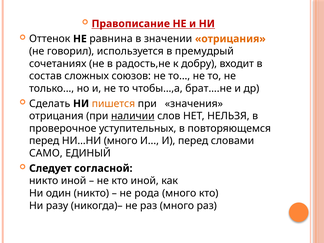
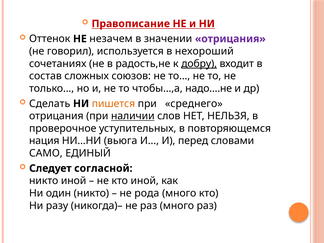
равнина: равнина -> незачем (111, 39)
отрицания colour: orange -> purple (230, 39)
премудрый: премудрый -> нехороший (204, 51)
добру underline: none -> present (199, 64)
брат….не: брат….не -> надо….не (209, 88)
значения: значения -> среднего (194, 104)
перед: перед -> нация (44, 141)
НИ…НИ много: много -> вьюга (121, 141)
